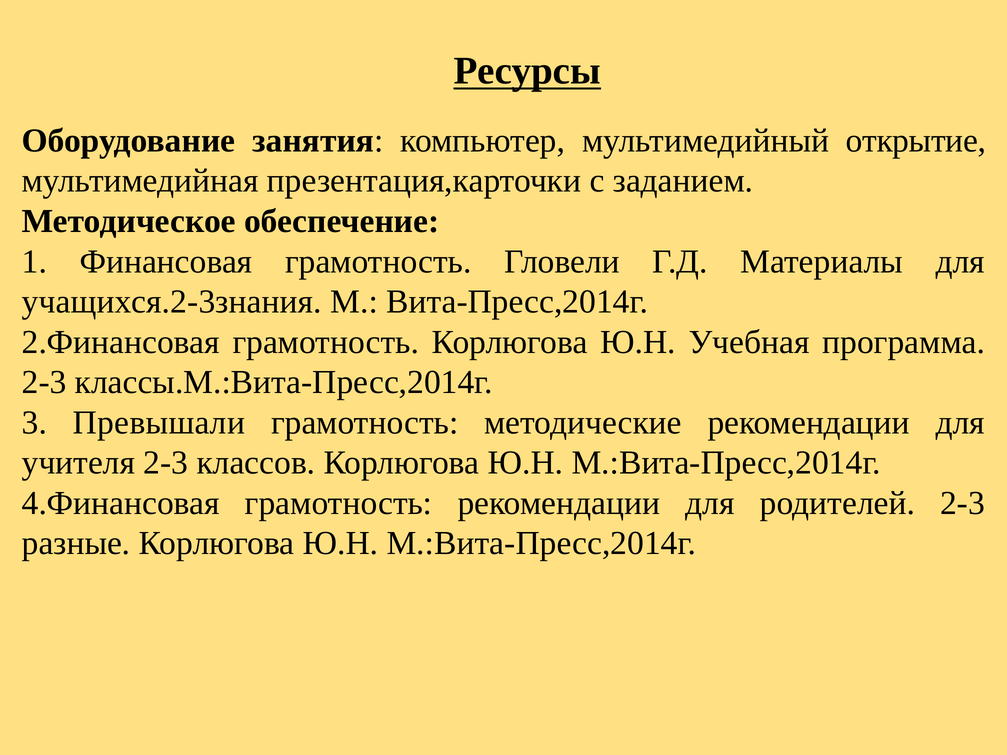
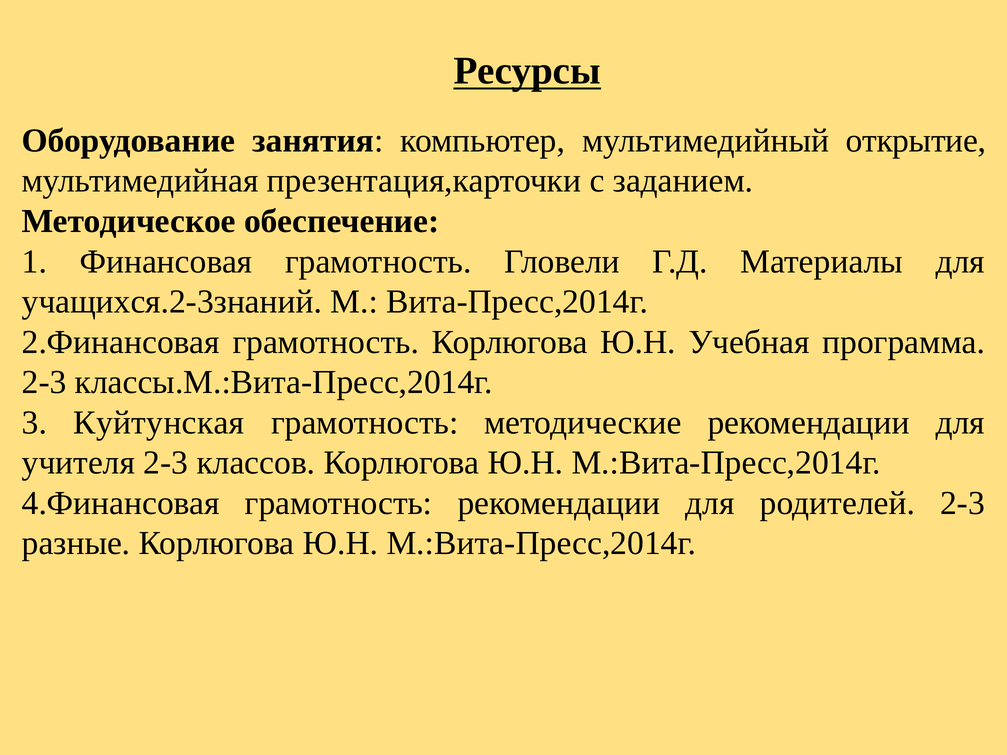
учащихся.2-3знания: учащихся.2-3знания -> учащихся.2-3знаний (172, 302)
Превышали: Превышали -> Куйтунская (159, 423)
